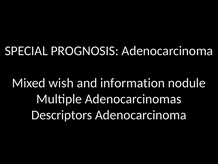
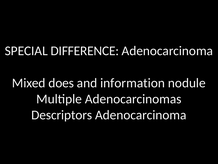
PROGNOSIS: PROGNOSIS -> DIFFERENCE (85, 51)
wish: wish -> does (61, 83)
